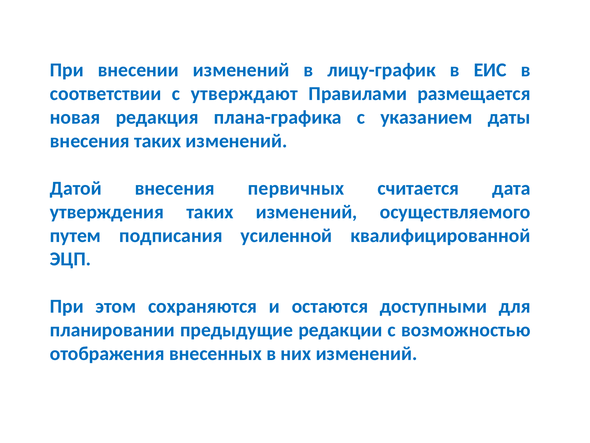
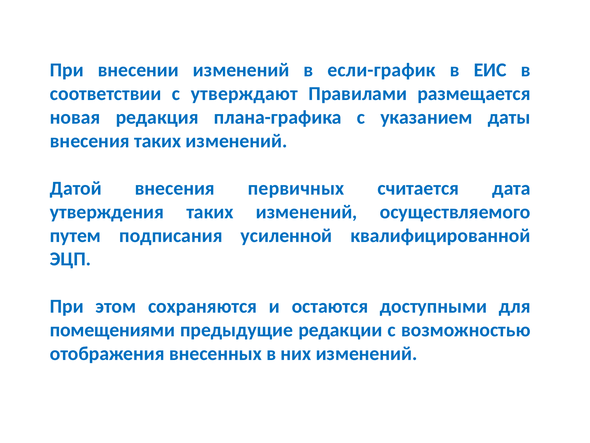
лицу-график: лицу-график -> если-график (382, 70)
планировании: планировании -> помещениями (112, 330)
